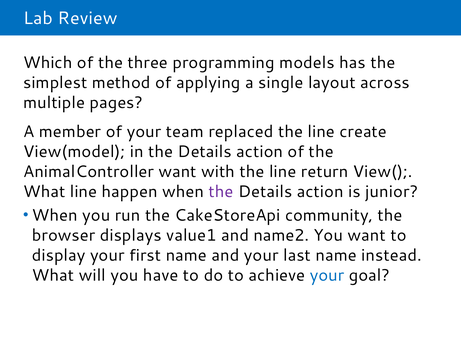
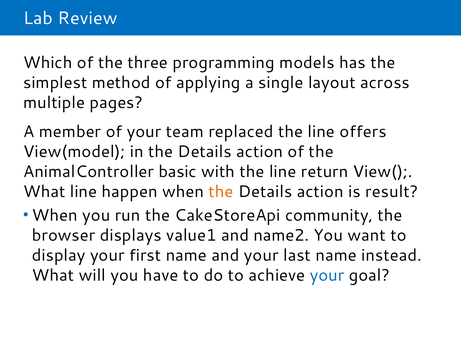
create: create -> offers (363, 132)
AnimalController want: want -> basic (178, 172)
the colour: purple -> orange (221, 192)
junior: junior -> result (392, 192)
